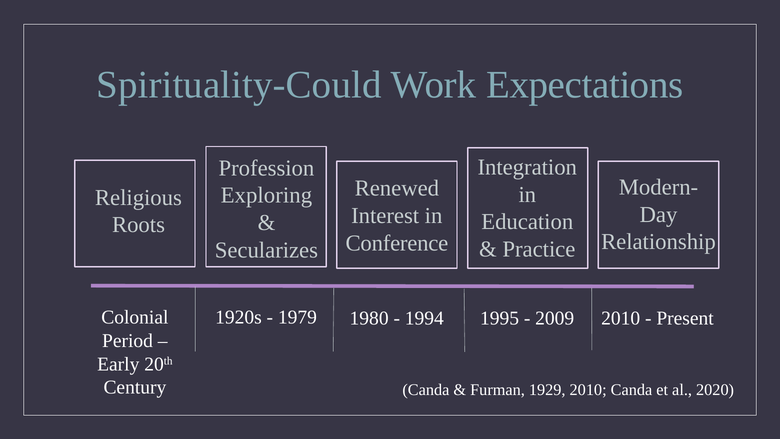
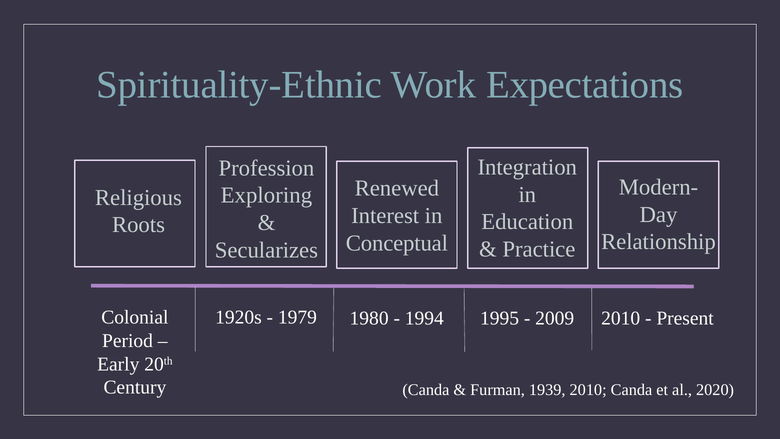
Spirituality-Could: Spirituality-Could -> Spirituality-Ethnic (239, 85)
Conference: Conference -> Conceptual (397, 243)
1929: 1929 -> 1939 (547, 390)
